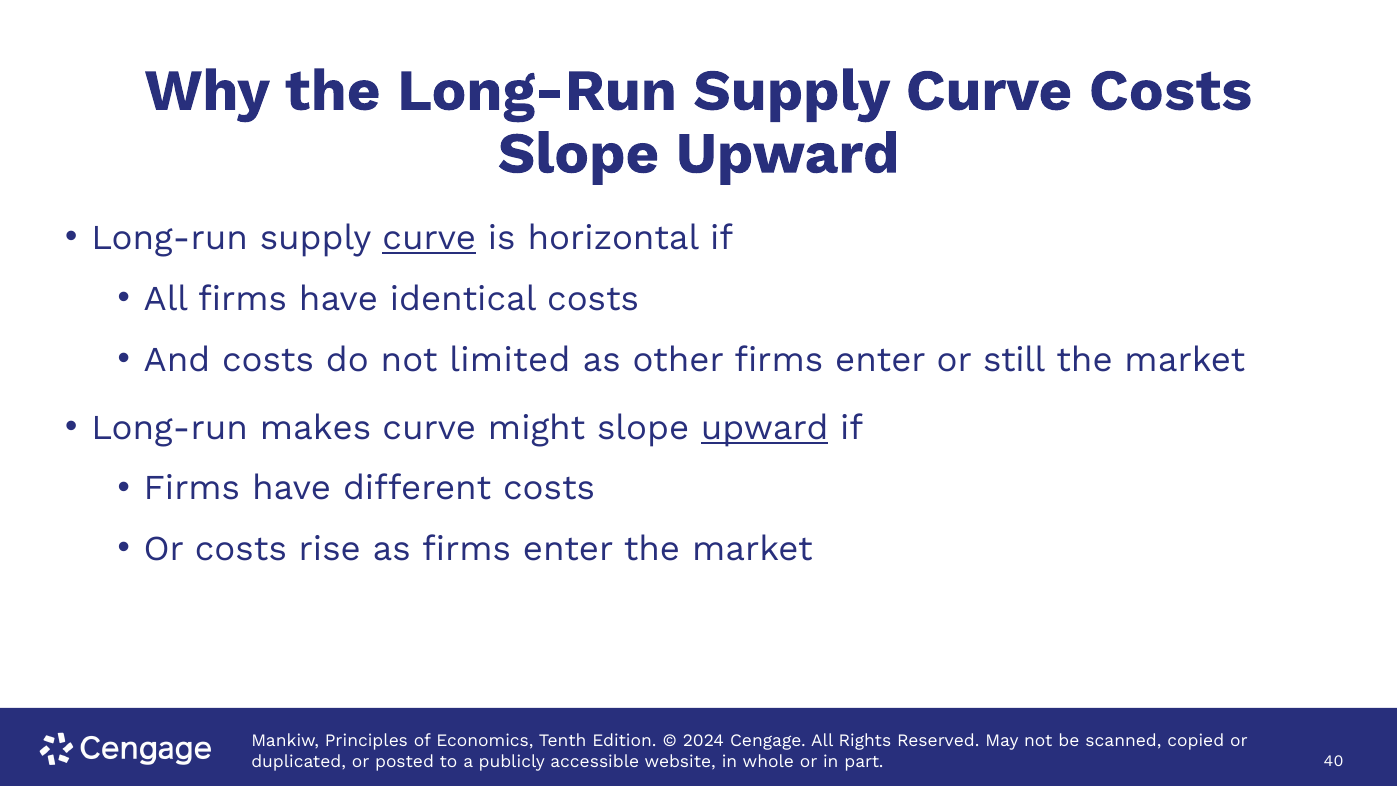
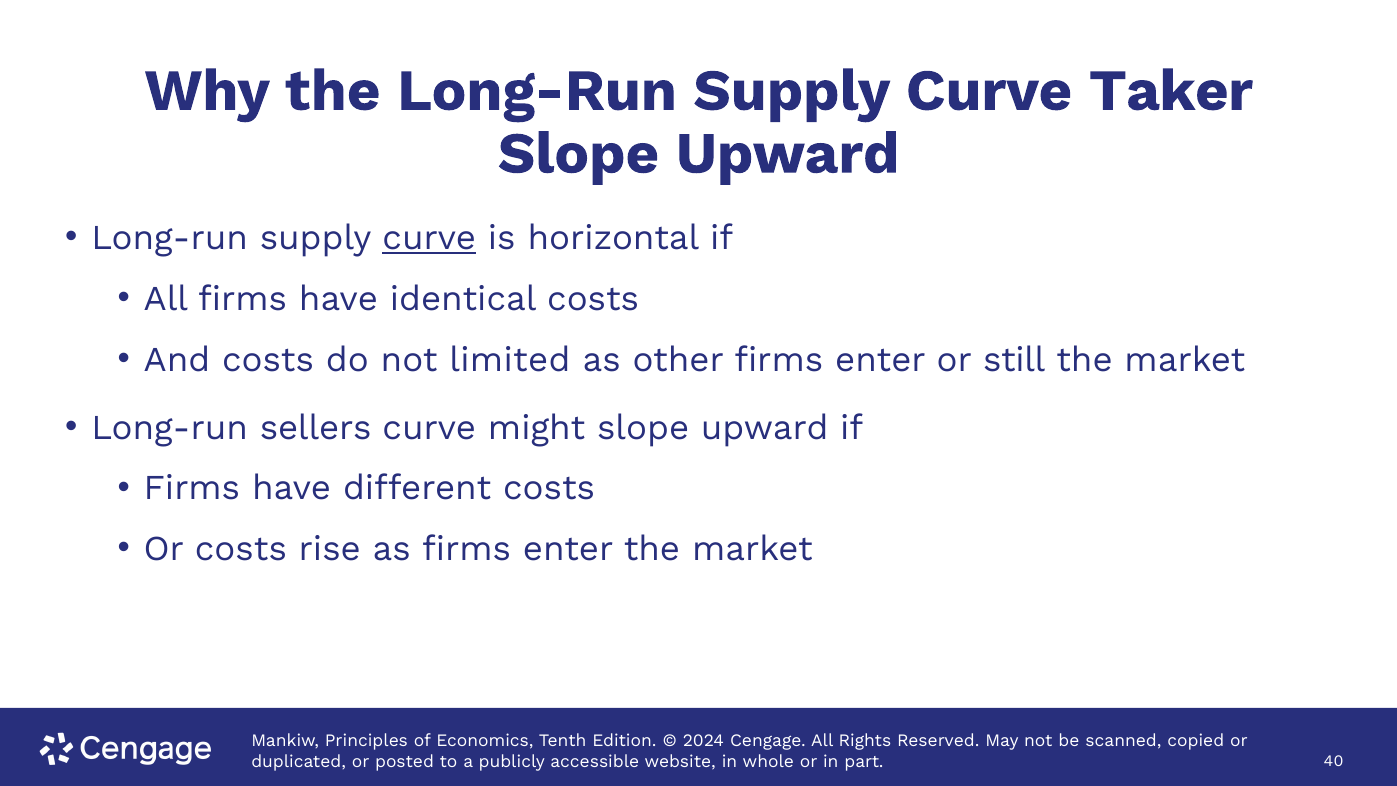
Curve Costs: Costs -> Taker (1171, 91)
makes: makes -> sellers (316, 428)
upward underline: present -> none (765, 428)
